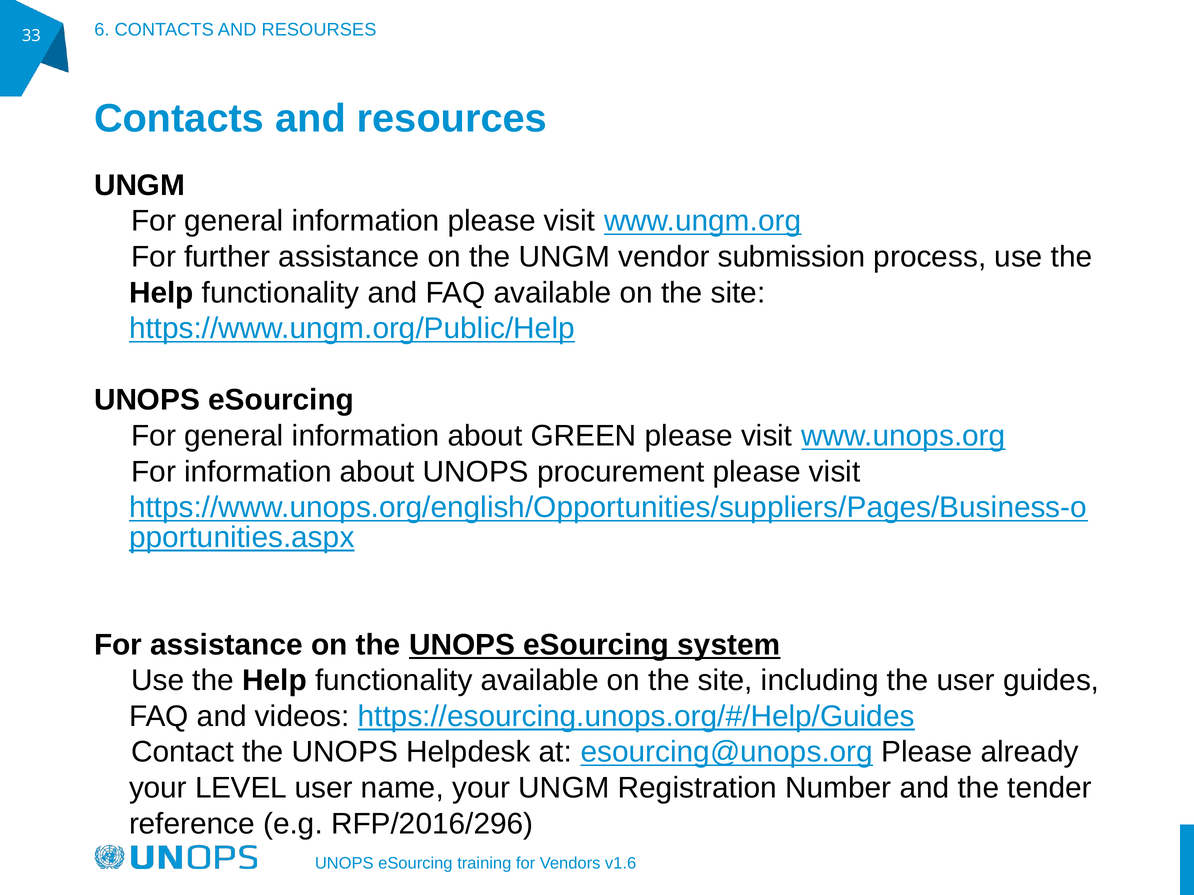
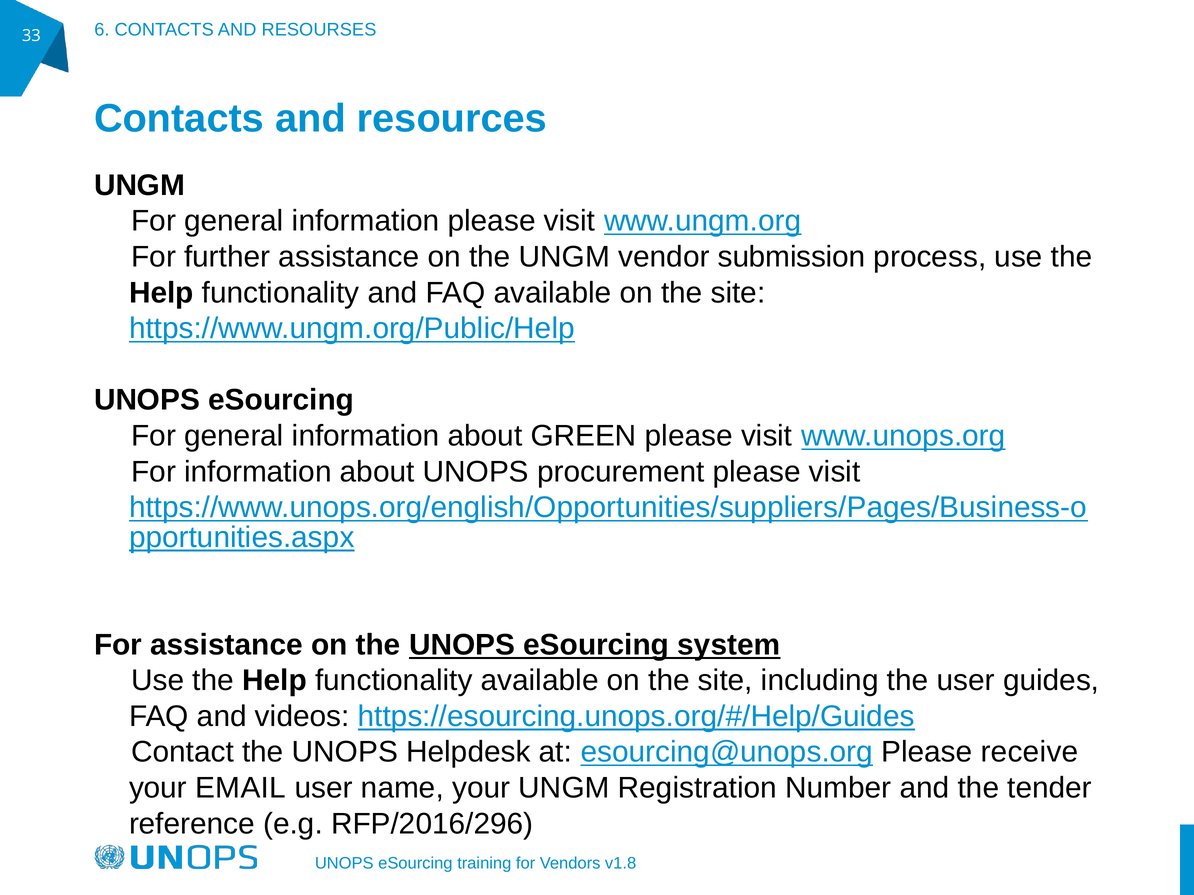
already: already -> receive (1030, 753)
LEVEL: LEVEL -> EMAIL (241, 788)
v1.6: v1.6 -> v1.8 (621, 864)
